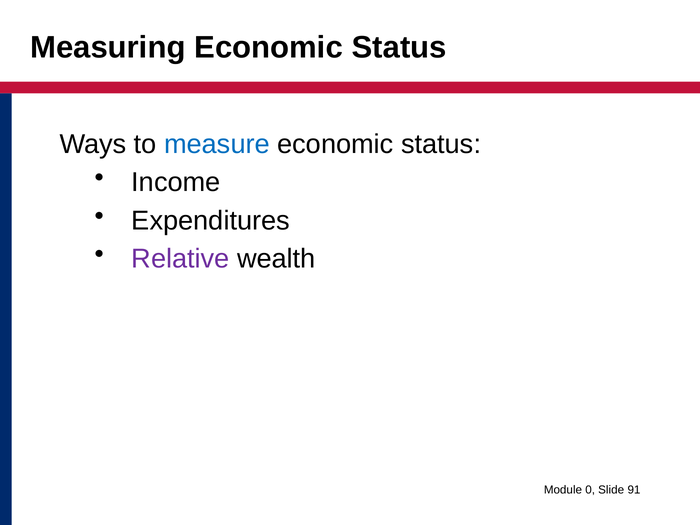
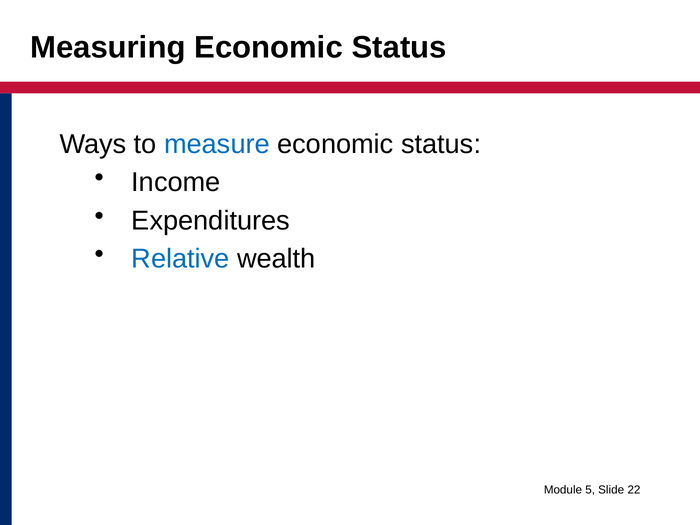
Relative colour: purple -> blue (181, 259)
0: 0 -> 5 (590, 490)
91: 91 -> 22 (634, 490)
